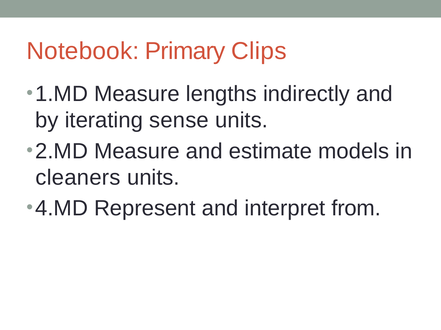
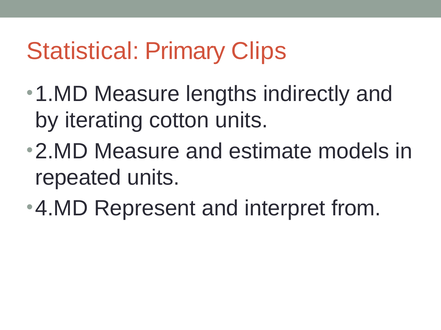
Notebook: Notebook -> Statistical (83, 51)
sense: sense -> cotton (179, 121)
cleaners: cleaners -> repeated (78, 178)
